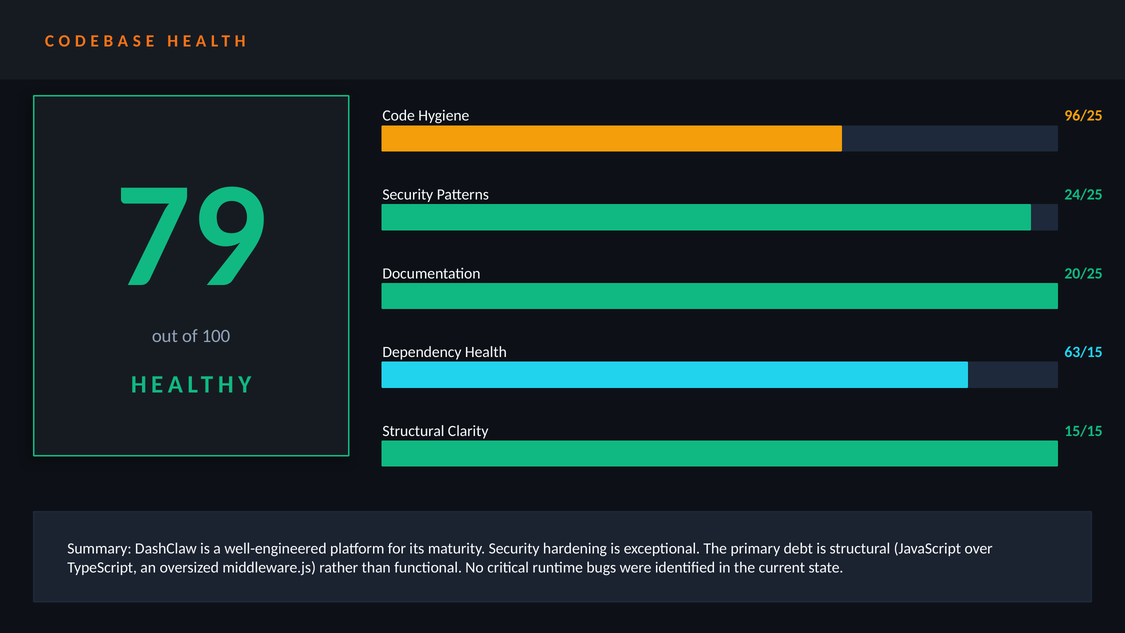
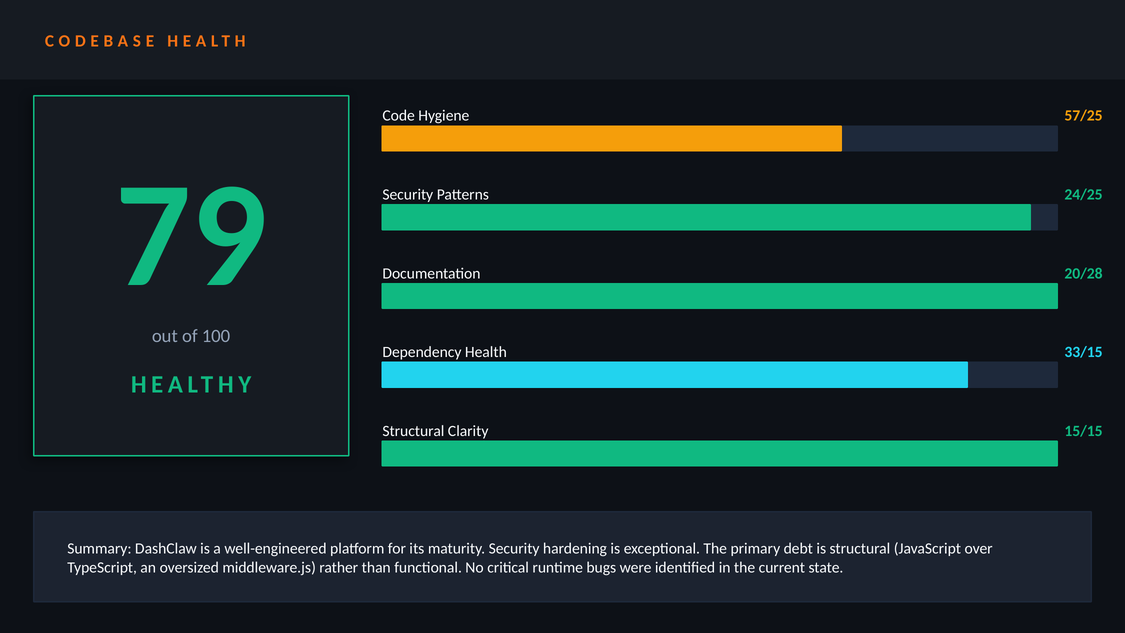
96/25: 96/25 -> 57/25 (1084, 116)
20/25: 20/25 -> 20/28 (1084, 273)
63/15: 63/15 -> 33/15 (1084, 352)
